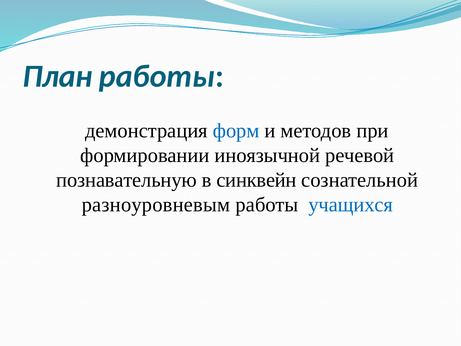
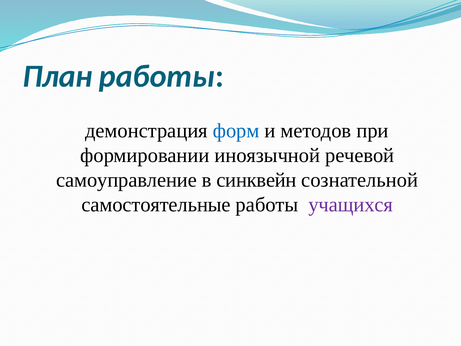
познавательную: познавательную -> самоуправление (127, 180)
разноуровневым: разноуровневым -> самостоятельные (156, 205)
учащихся colour: blue -> purple (351, 205)
